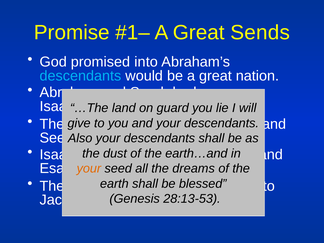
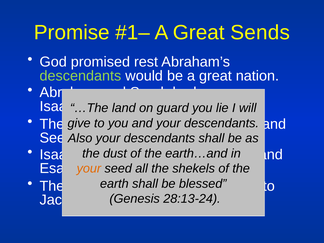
into: into -> rest (146, 62)
descendants colour: light blue -> light green (81, 76)
dreams: dreams -> shekels (194, 169)
28:13-53: 28:13-53 -> 28:13-24 (192, 199)
